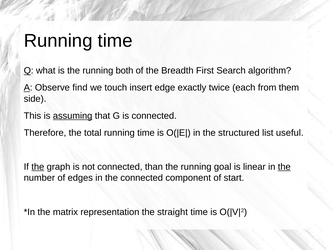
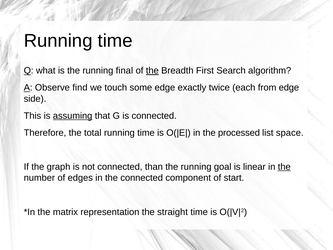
both: both -> final (124, 71)
the underline: none -> present (152, 71)
insert: insert -> some (141, 88)
from them: them -> edge (289, 88)
structured: structured -> processed (239, 133)
useful: useful -> space (290, 133)
the underline: present -> none (38, 167)
